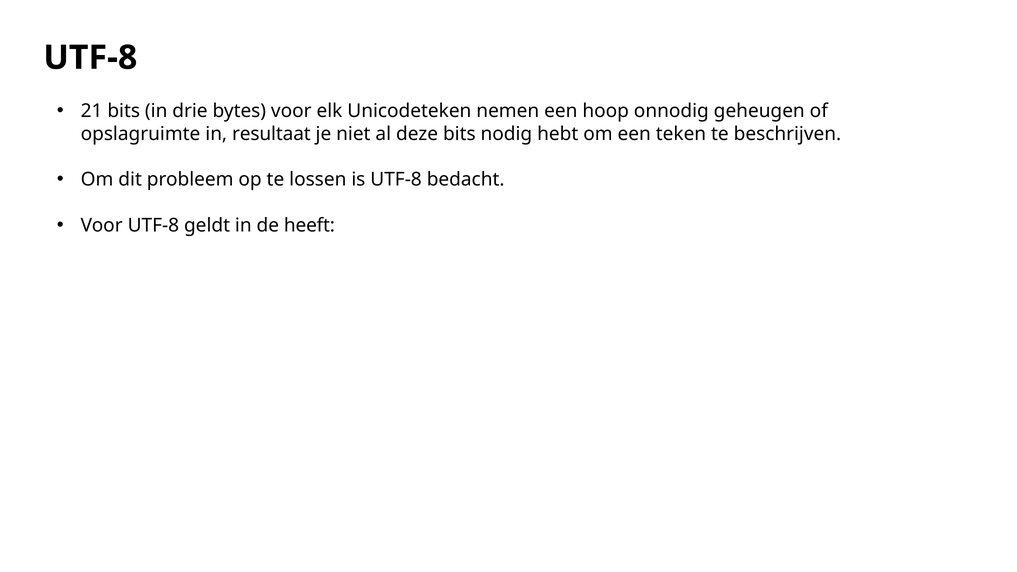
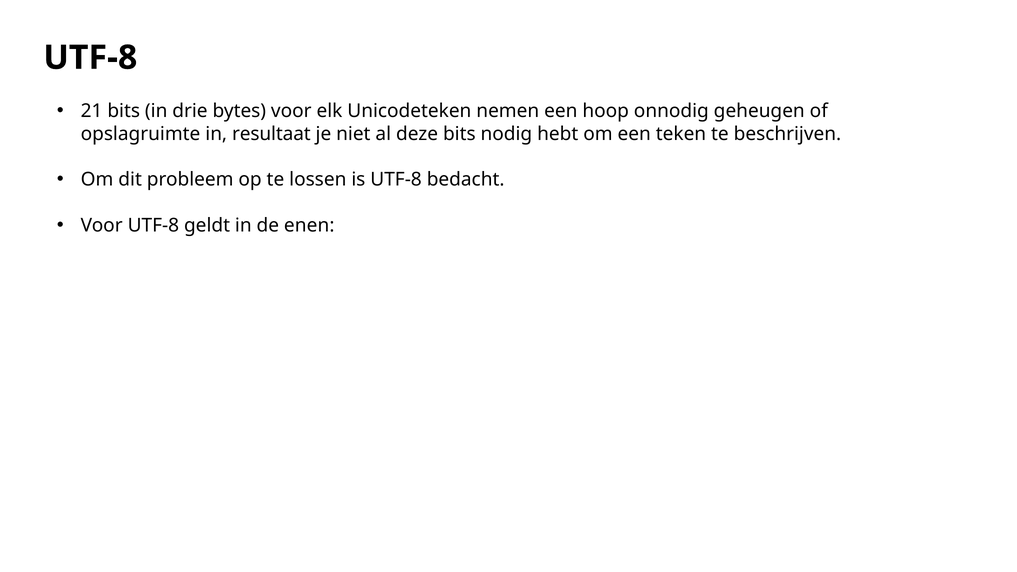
heeft: heeft -> enen (309, 225)
